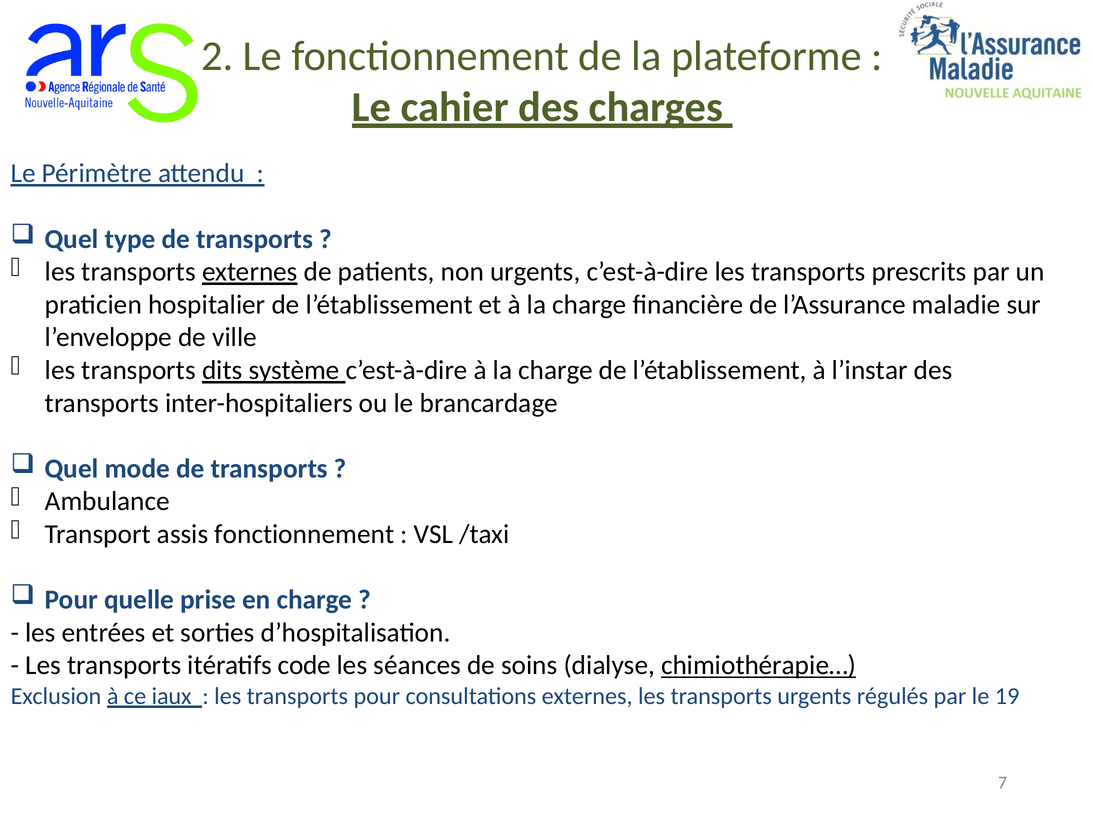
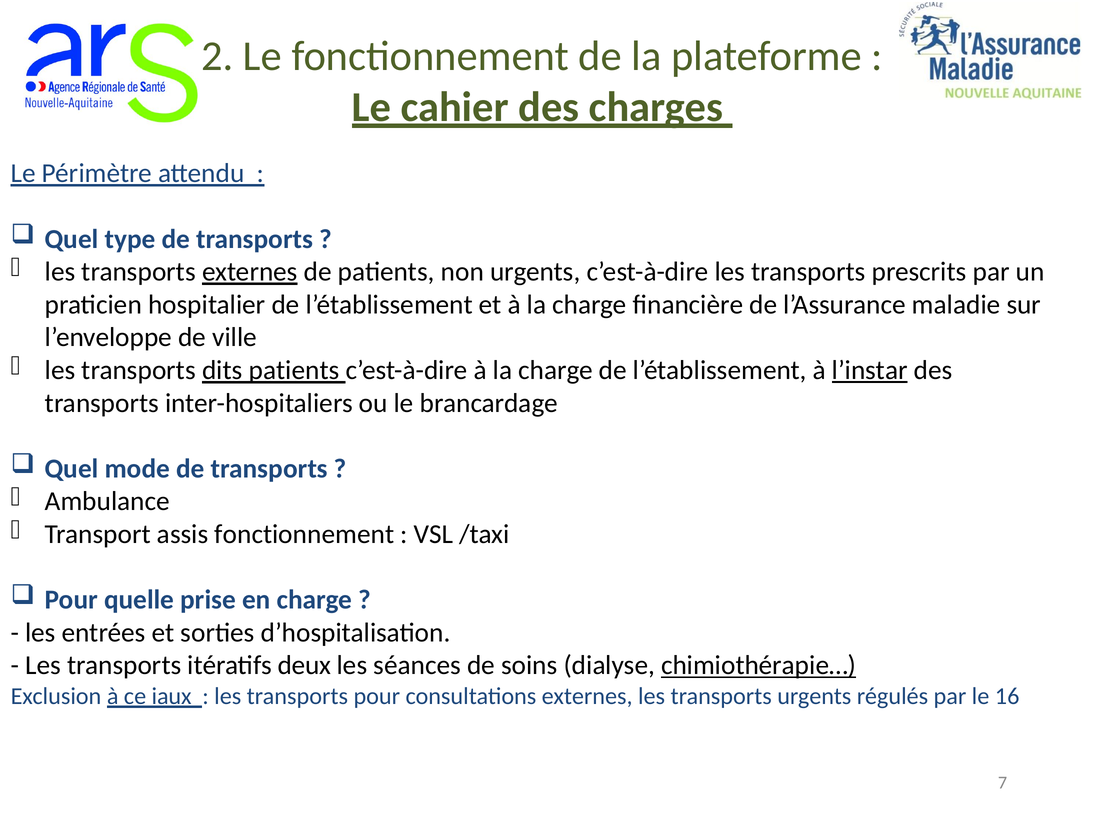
dits système: système -> patients (294, 370)
l’instar underline: none -> present (870, 370)
code: code -> deux (304, 665)
19: 19 -> 16 (1007, 696)
